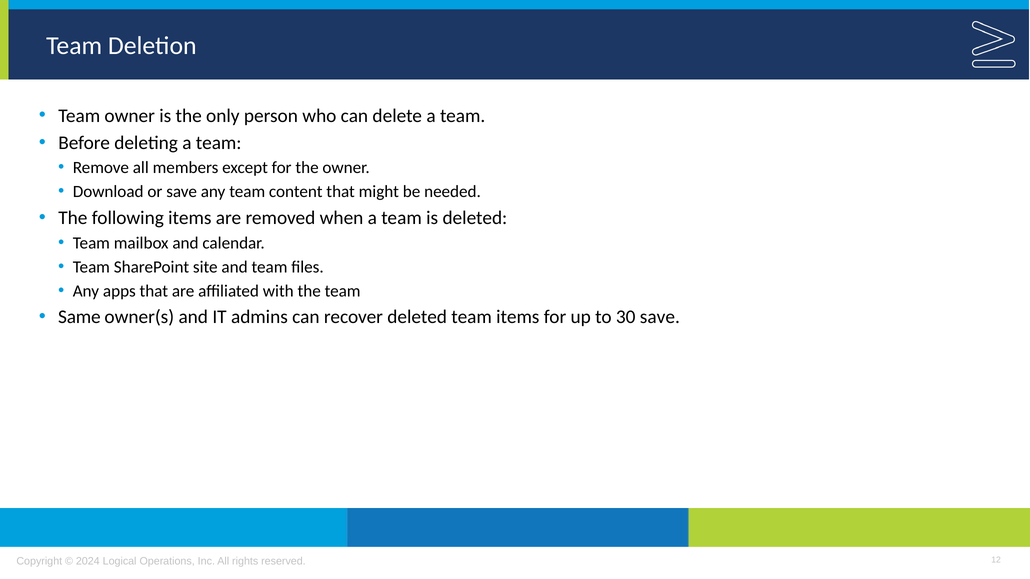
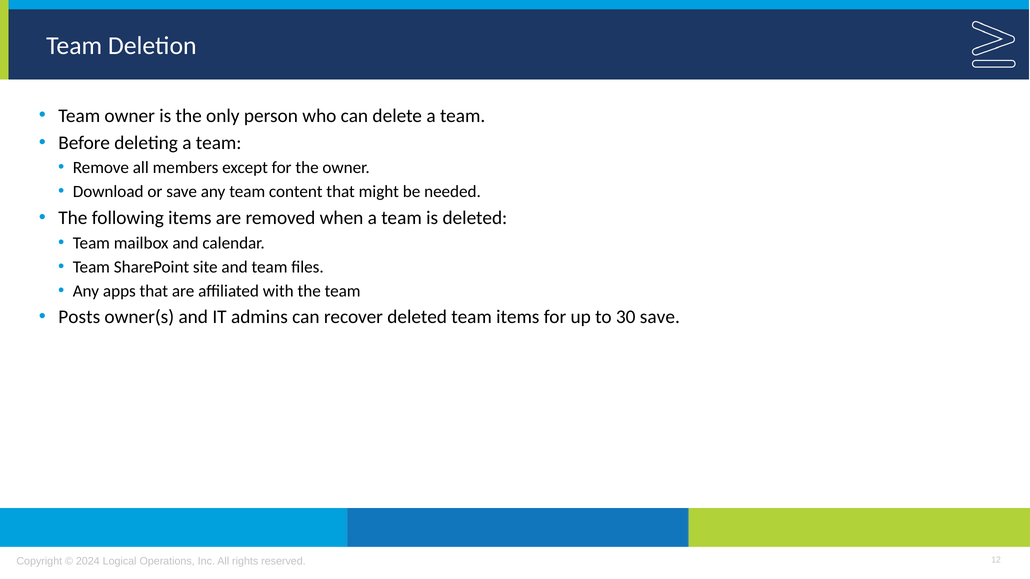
Same: Same -> Posts (79, 317)
